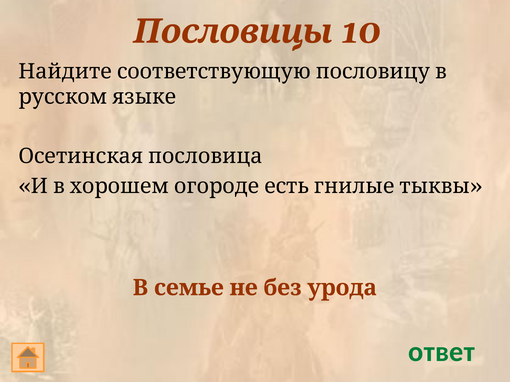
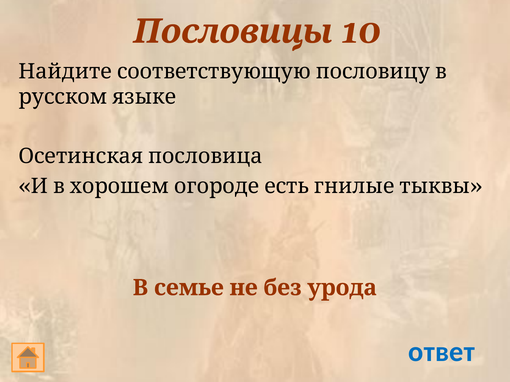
ответ colour: green -> blue (442, 352)
